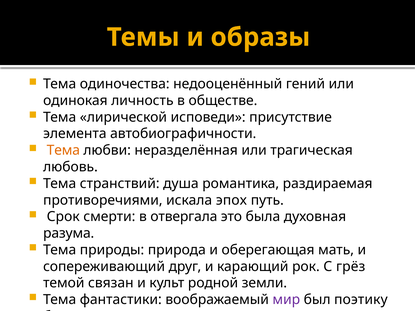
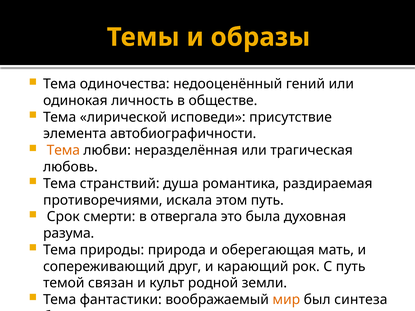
эпох: эпох -> этом (232, 200)
С грёз: грёз -> путь (351, 267)
мир colour: purple -> orange (286, 300)
поэтику: поэтику -> синтеза (361, 300)
